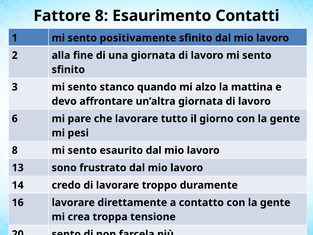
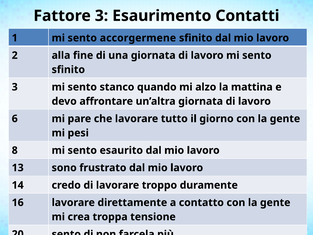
Fattore 8: 8 -> 3 (101, 16)
positivamente: positivamente -> accorgermene (138, 38)
